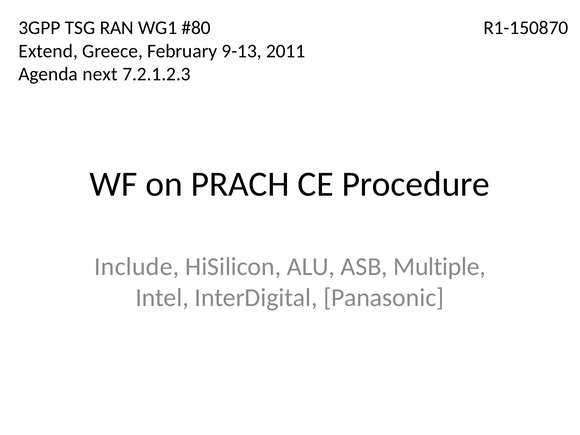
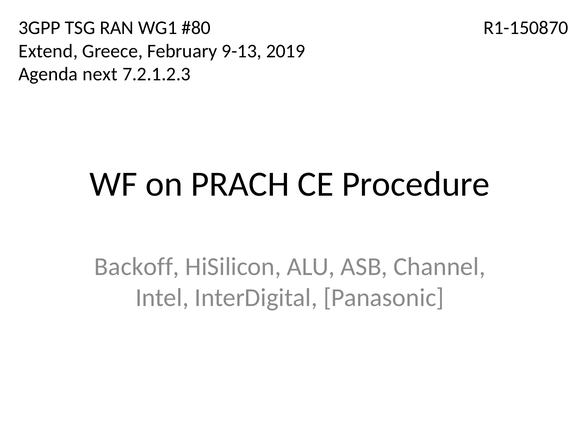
2011: 2011 -> 2019 (286, 51)
Include: Include -> Backoff (137, 267)
Multiple: Multiple -> Channel (439, 267)
